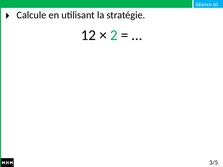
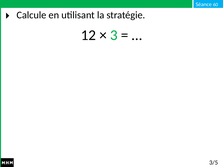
2: 2 -> 3 (114, 35)
